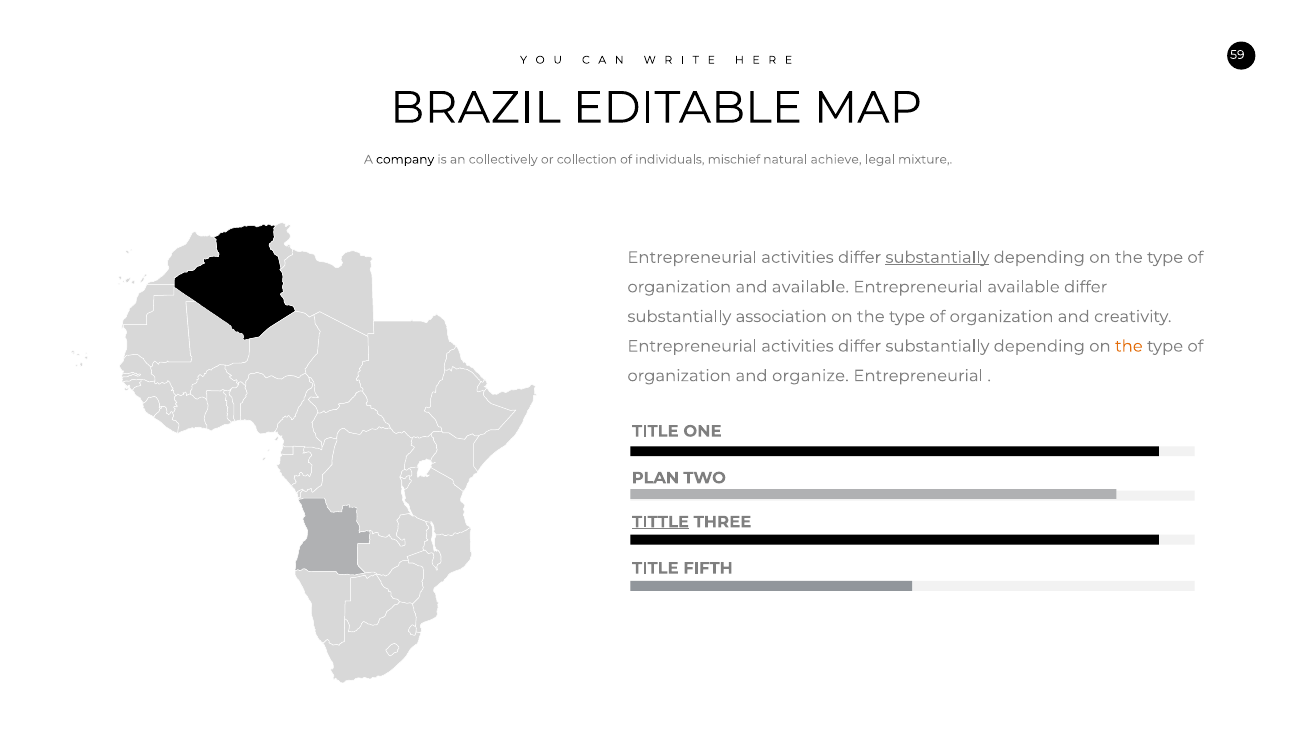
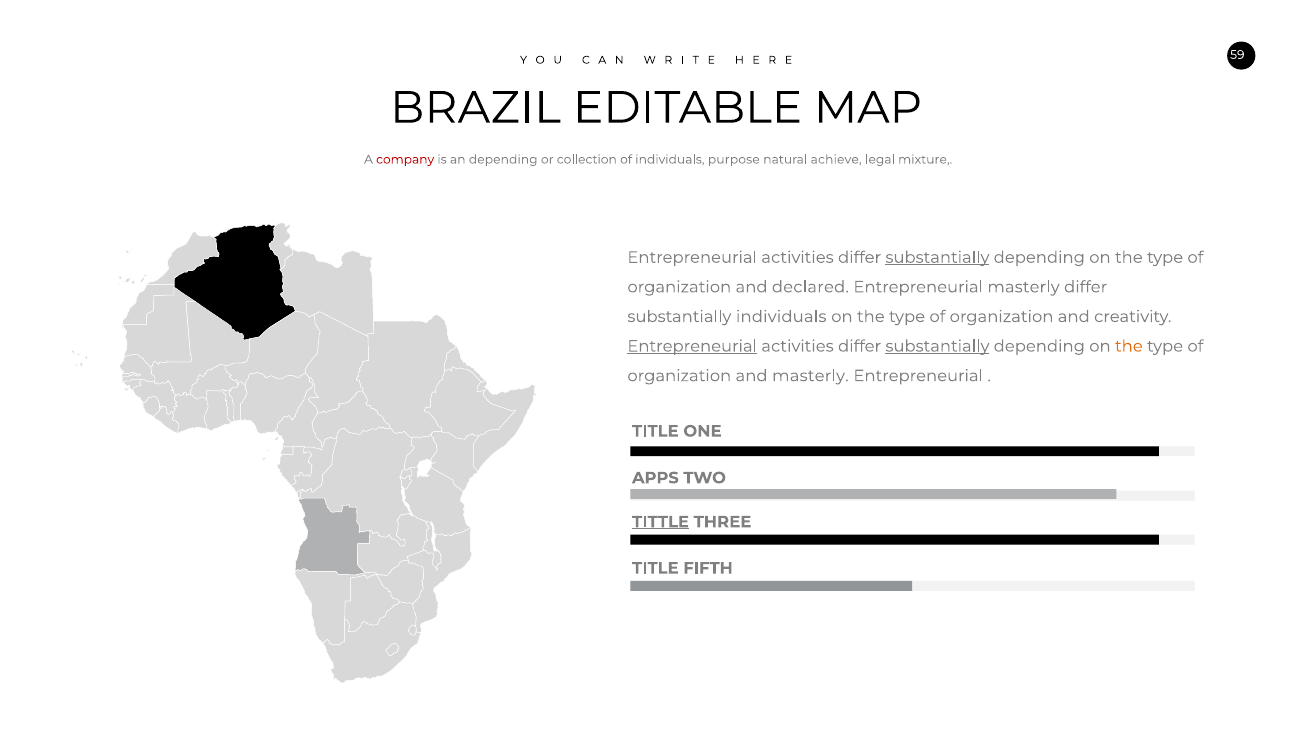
company colour: black -> red (405, 160)
an collectively: collectively -> depending (503, 160)
mischief: mischief -> purpose (734, 160)
and available: available -> declared (810, 287)
Entrepreneurial available: available -> masterly (1024, 287)
substantially association: association -> individuals (781, 317)
Entrepreneurial underline: none -> present (692, 346)
substantially underline: none -> present (937, 346)
and organize: organize -> masterly (810, 376)
PLAN: PLAN -> APPS (655, 478)
